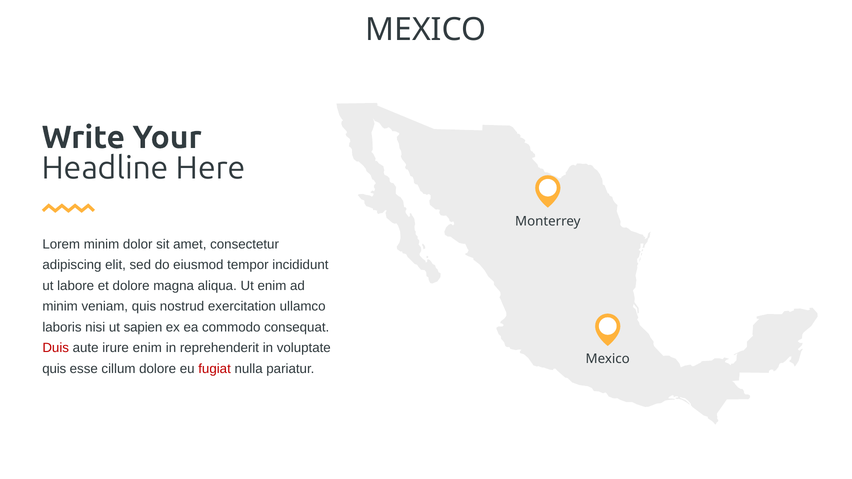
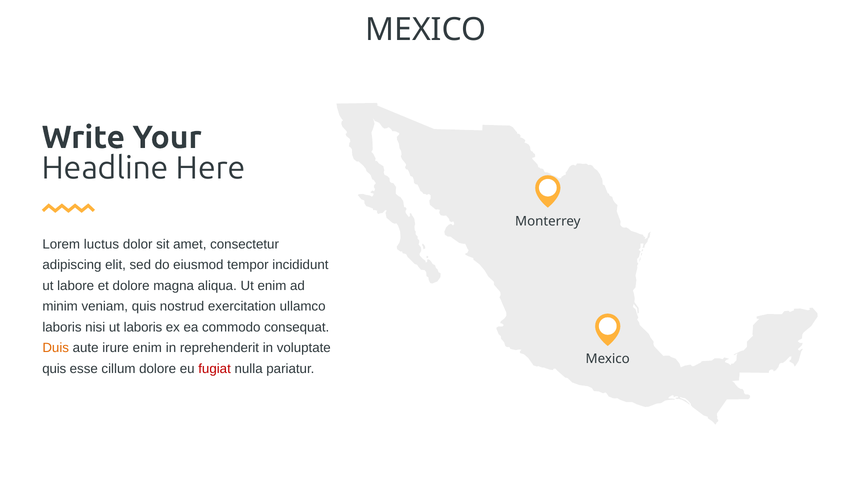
Lorem minim: minim -> luctus (101, 244)
ut sapien: sapien -> laboris (143, 327)
Duis colour: red -> orange (56, 348)
